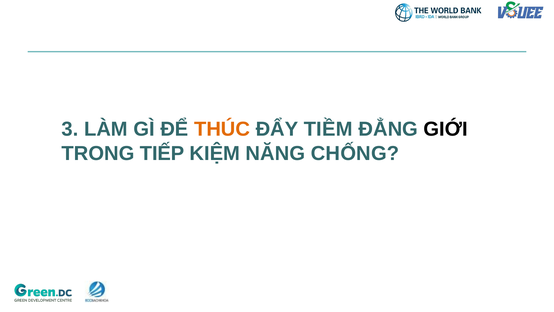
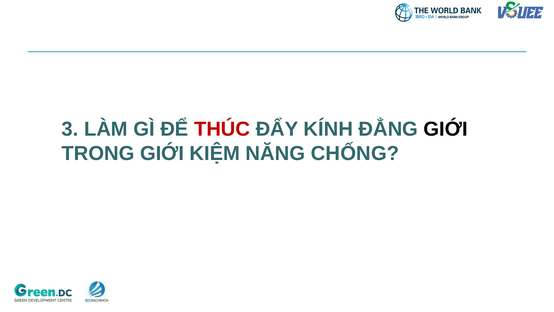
THÚC colour: orange -> red (222, 129)
TIỀM: TIỀM -> KÍNH (328, 129)
TRONG TIẾP: TIẾP -> GIỚI (162, 153)
